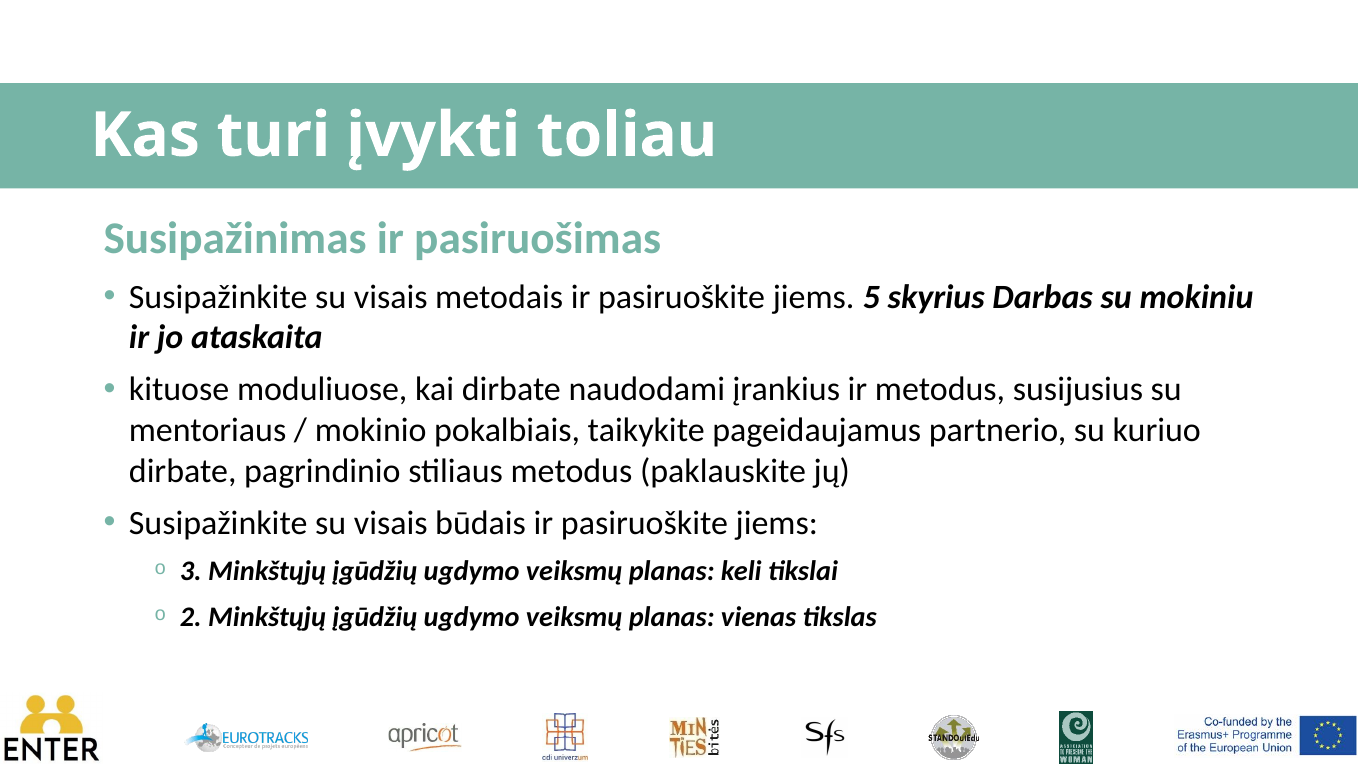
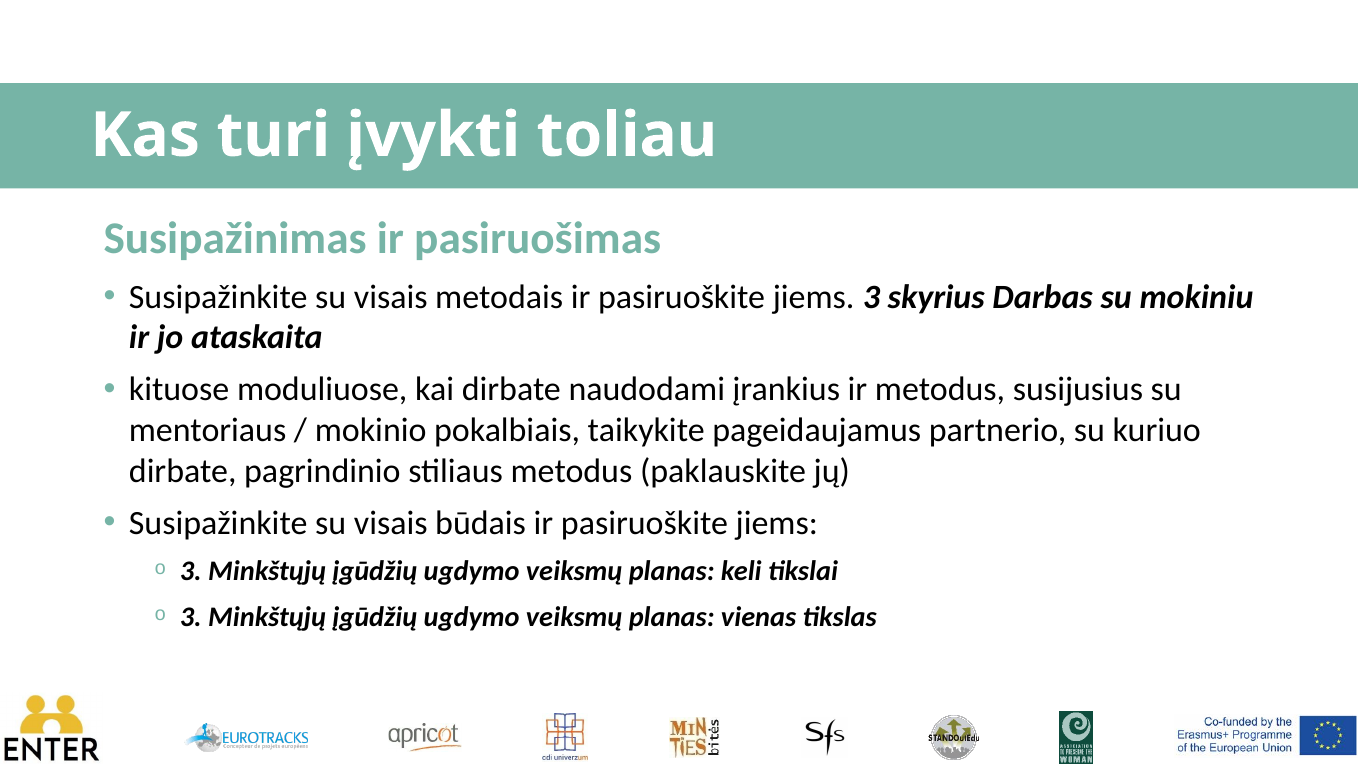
jiems 5: 5 -> 3 (871, 297)
2: 2 -> 3 (191, 617)
